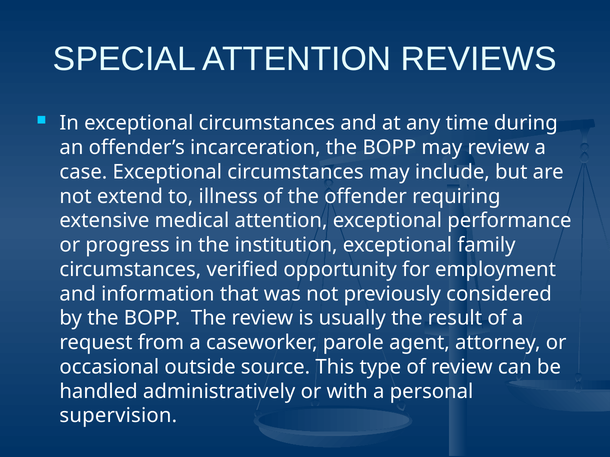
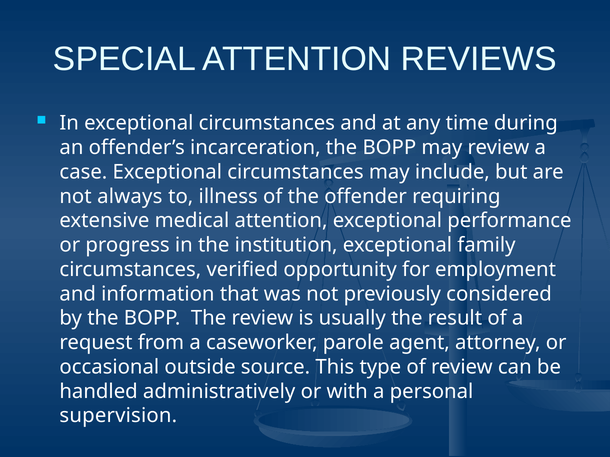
extend: extend -> always (130, 197)
